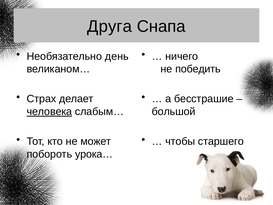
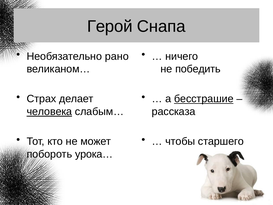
Друга: Друга -> Герой (110, 26)
день: день -> рано (117, 56)
бесстрашие underline: none -> present (204, 99)
большой: большой -> рассказа (174, 111)
